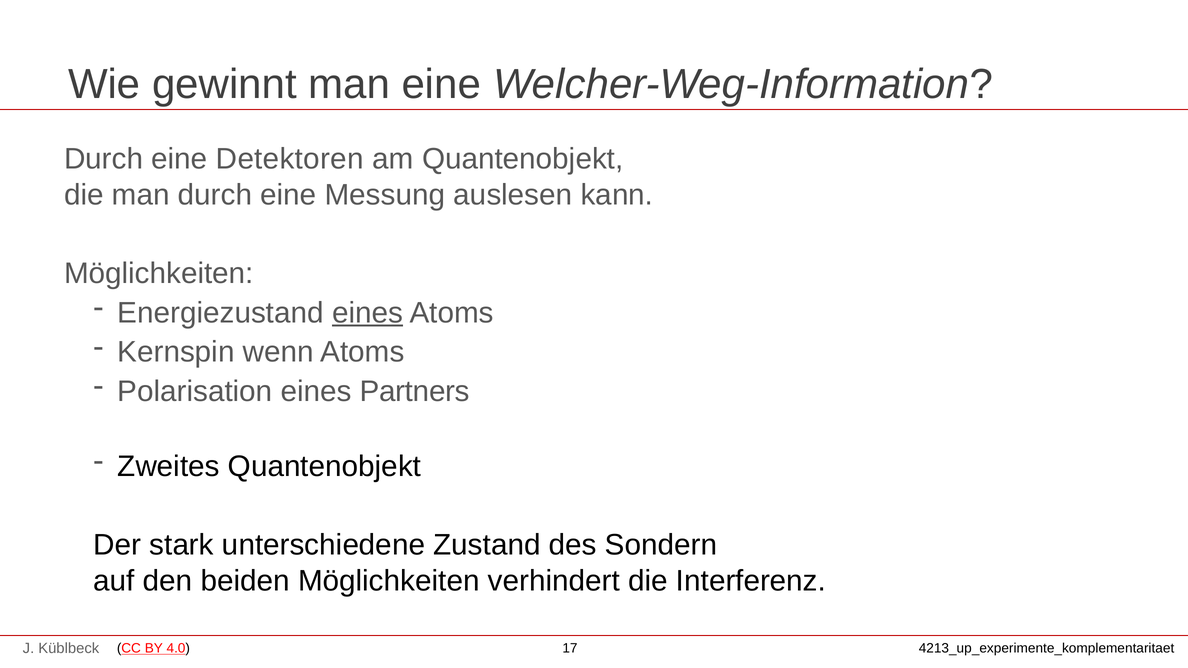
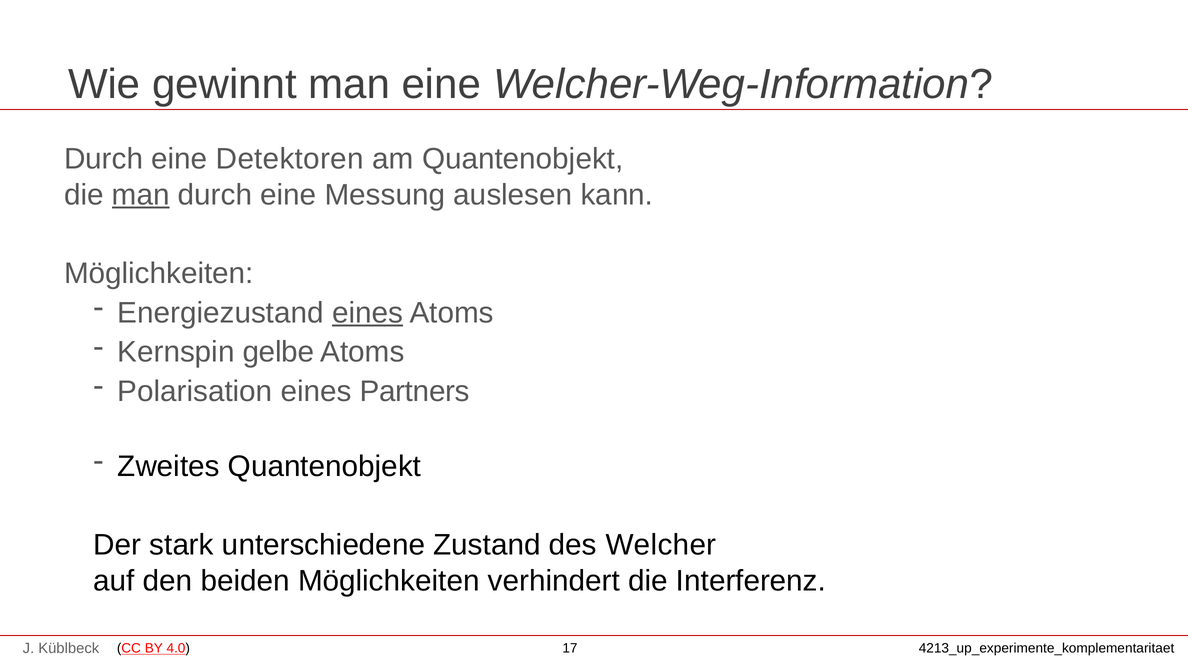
man underline: none -> present (141, 195)
wenn: wenn -> gelbe (278, 352)
Sondern: Sondern -> Welcher (661, 545)
